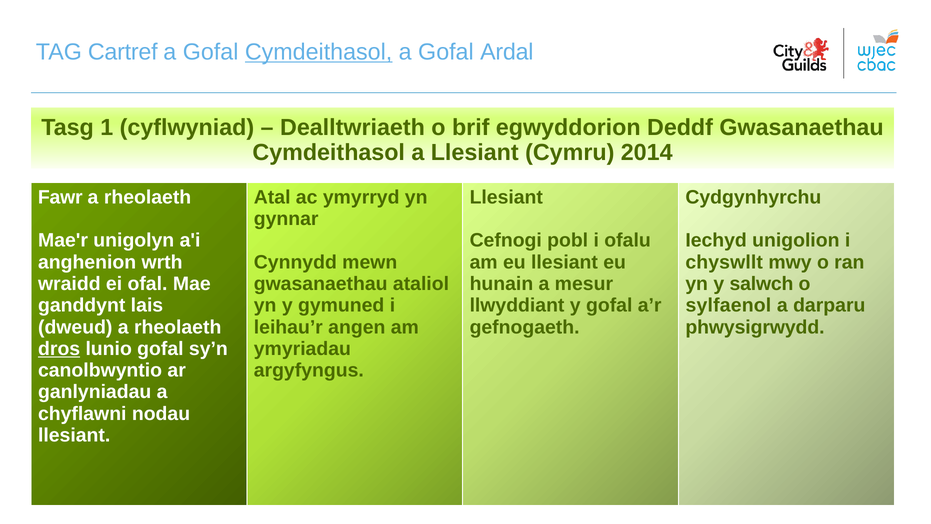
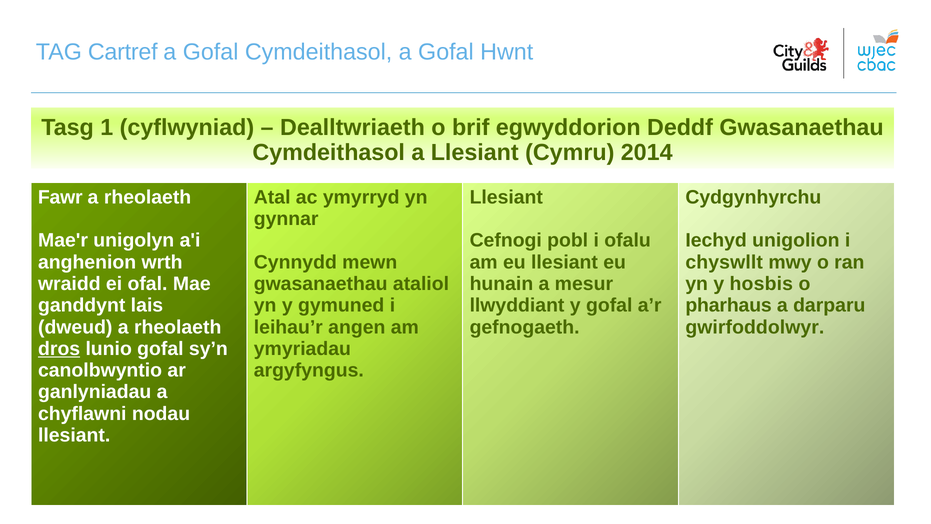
Cymdeithasol underline: present -> none (319, 52)
Ardal: Ardal -> Hwnt (507, 52)
salwch: salwch -> hosbis (761, 284)
sylfaenol: sylfaenol -> pharhaus (729, 305)
phwysigrwydd: phwysigrwydd -> gwirfoddolwyr (755, 327)
